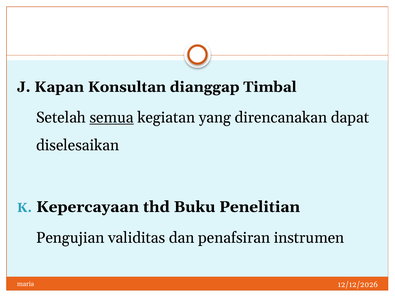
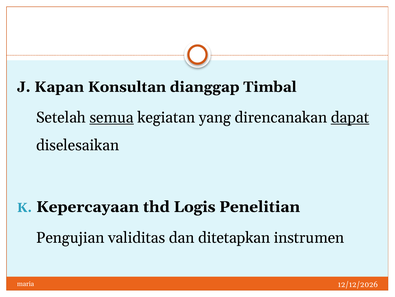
dapat underline: none -> present (350, 117)
Buku: Buku -> Logis (195, 206)
penafsiran: penafsiran -> ditetapkan (234, 237)
